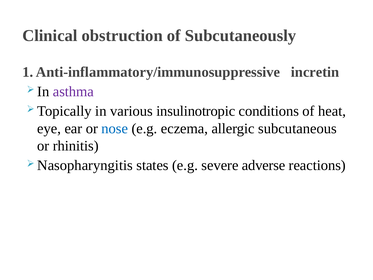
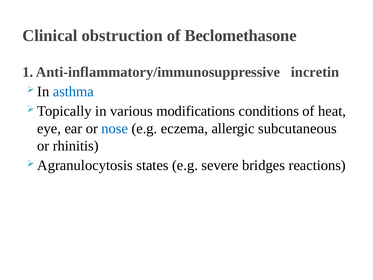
Subcutaneously: Subcutaneously -> Beclomethasone (241, 36)
asthma colour: purple -> blue (73, 91)
insulinotropic: insulinotropic -> modifications (196, 111)
Nasopharyngitis: Nasopharyngitis -> Agranulocytosis (85, 165)
adverse: adverse -> bridges (264, 165)
